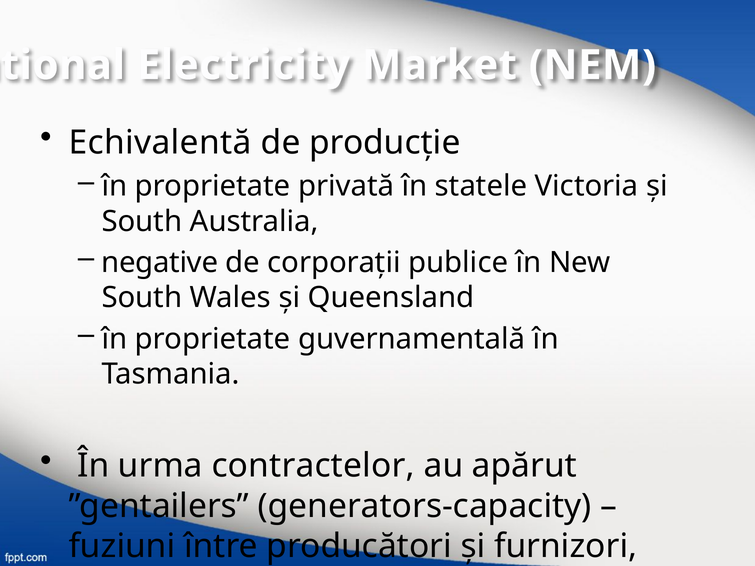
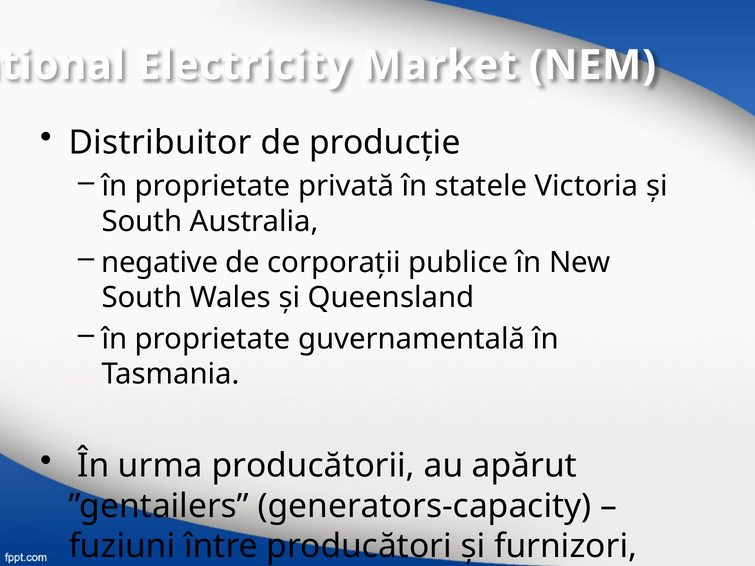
Echivalentă: Echivalentă -> Distribuitor (160, 143)
contractelor: contractelor -> producătorii (313, 466)
